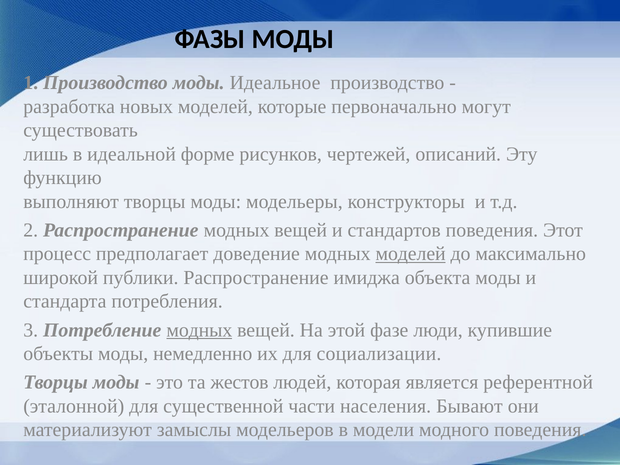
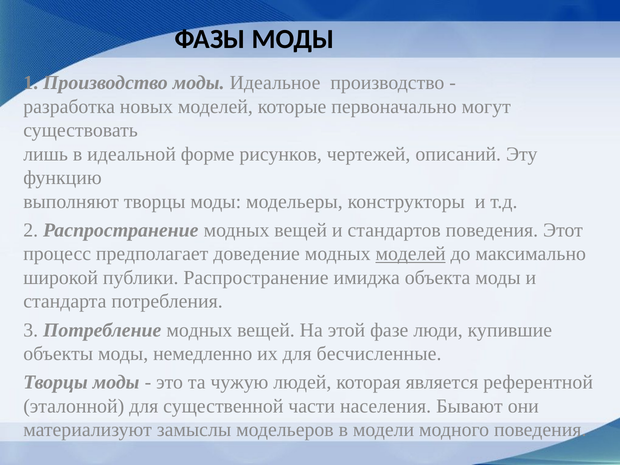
модных underline: present -> none (199, 330)
социализации: социализации -> бесчисленные (379, 354)
жестов: жестов -> чужую (239, 382)
